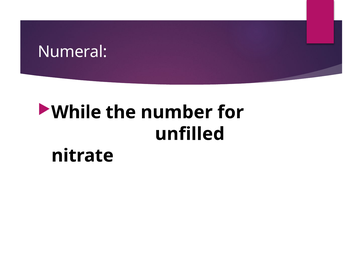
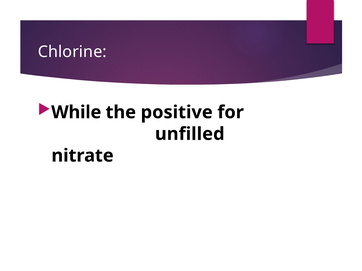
Numeral: Numeral -> Chlorine (72, 52)
number: number -> positive (177, 112)
